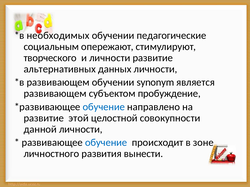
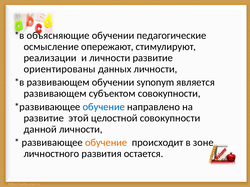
необходимых: необходимых -> объясняющие (58, 36)
социальным: социальным -> осмысление (51, 47)
творческого: творческого -> реализации (50, 58)
альтернативных: альтернативных -> ориентированы (60, 69)
субъектом пробуждение: пробуждение -> совокупности (169, 94)
обучение colour: blue -> orange (106, 143)
вынести: вынести -> остается (144, 154)
